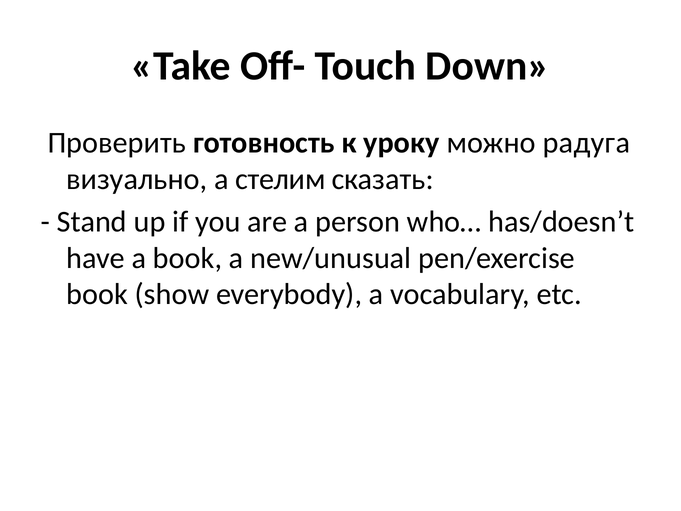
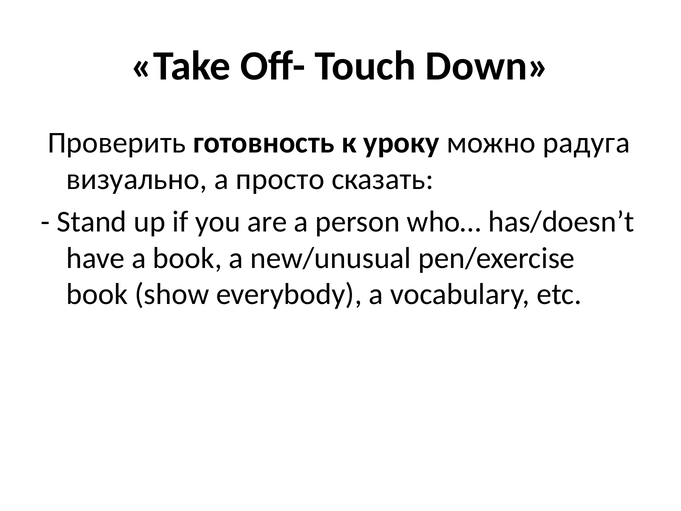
стелим: стелим -> просто (280, 179)
